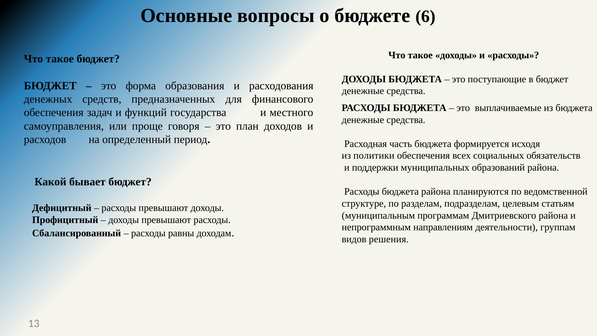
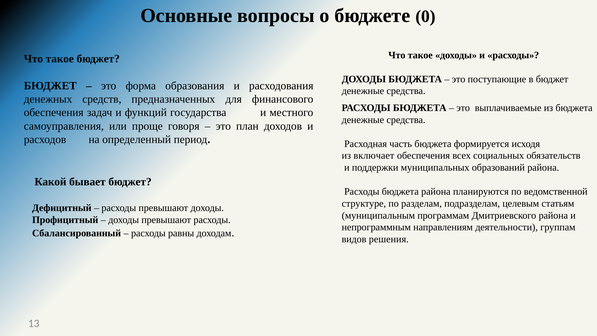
6: 6 -> 0 (426, 16)
политики: политики -> включает (374, 156)
